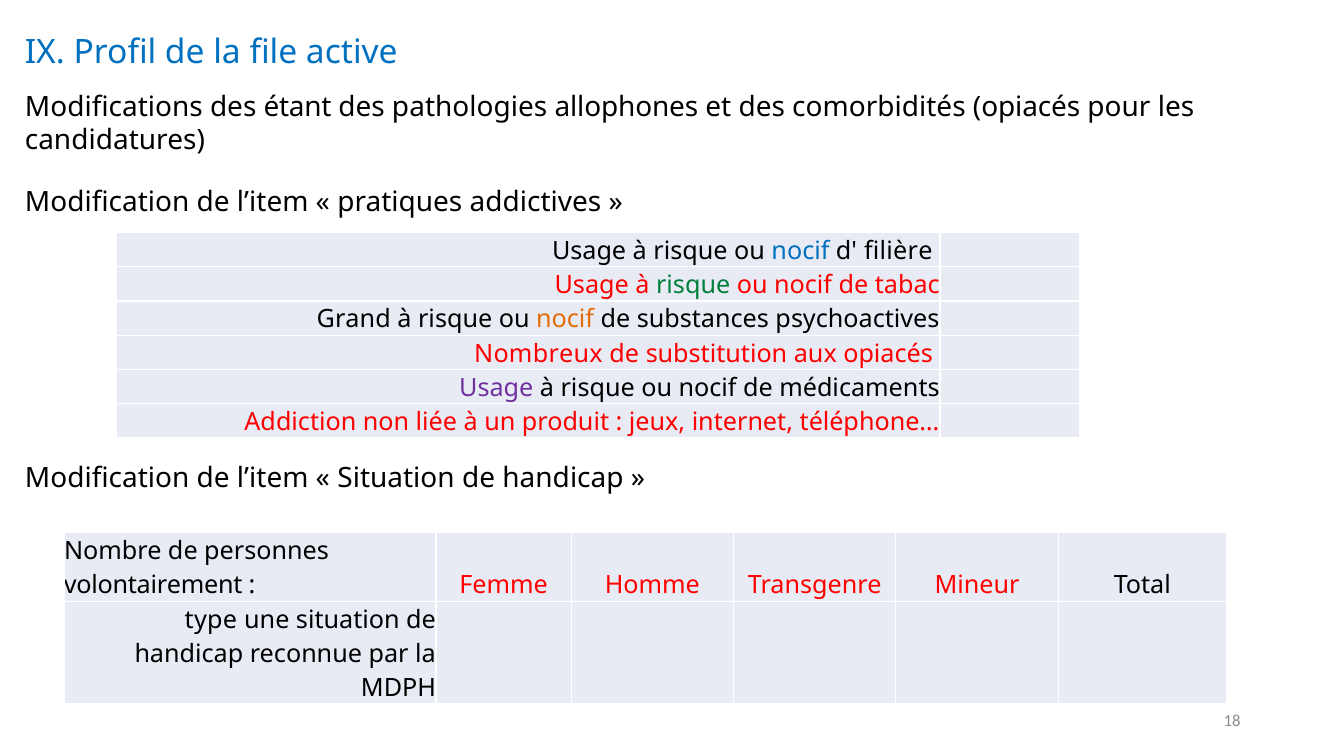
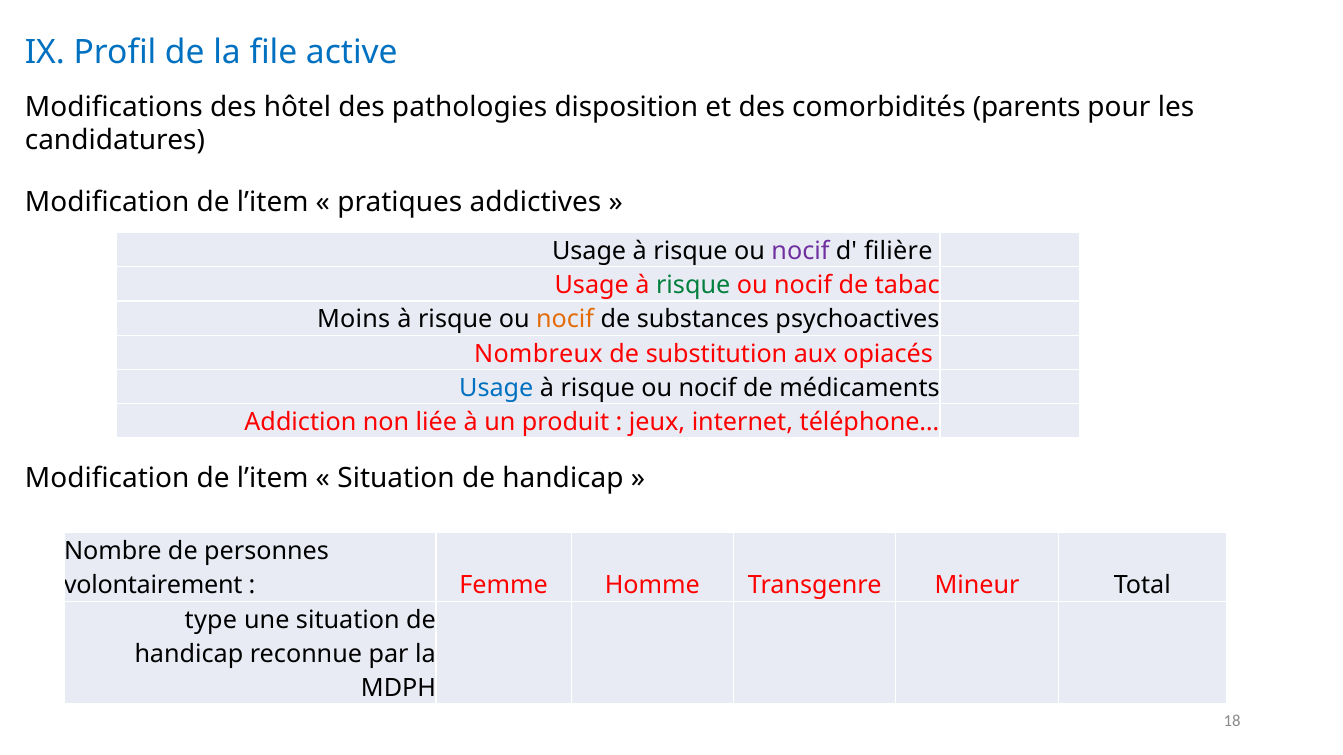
étant: étant -> hôtel (297, 107)
allophones: allophones -> disposition (626, 107)
comorbidités opiacés: opiacés -> parents (1027, 107)
nocif colour: blue -> purple (800, 251)
Grand: Grand -> Moins (354, 320)
Usage colour: purple -> blue (496, 388)
